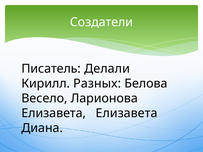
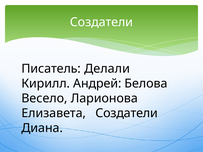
Разных: Разных -> Андрей (97, 84)
Елизавета Елизавета: Елизавета -> Создатели (127, 113)
